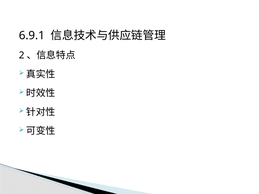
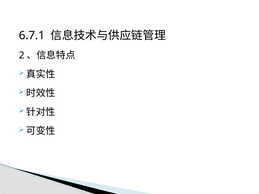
6.9.1: 6.9.1 -> 6.7.1 (32, 36)
